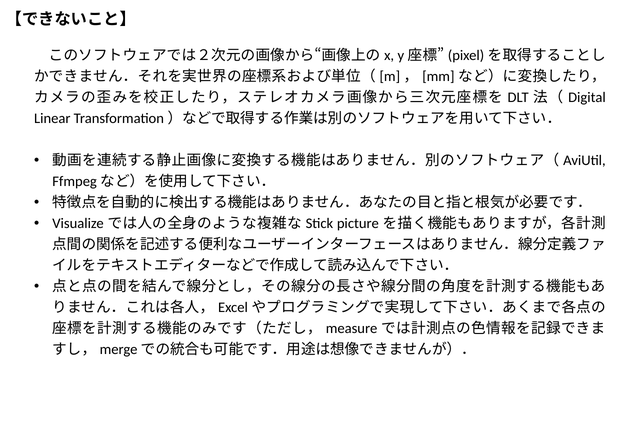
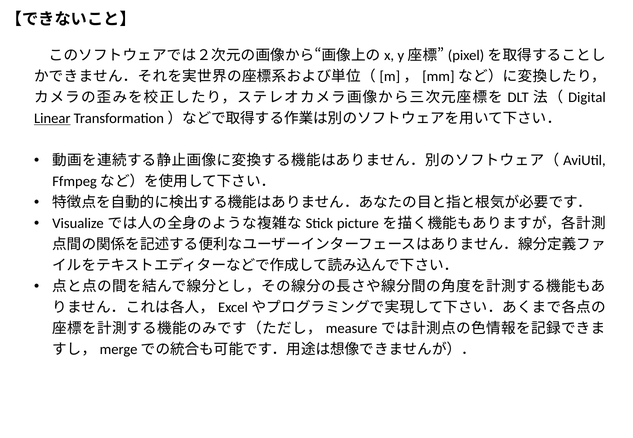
Linear underline: none -> present (52, 119)
